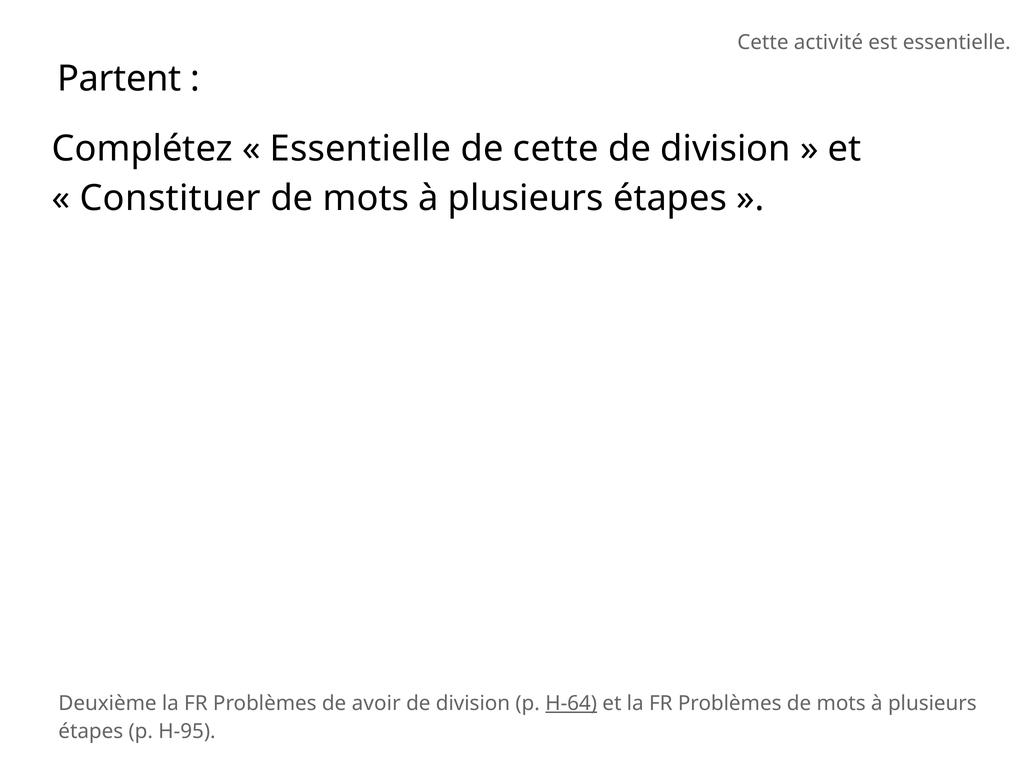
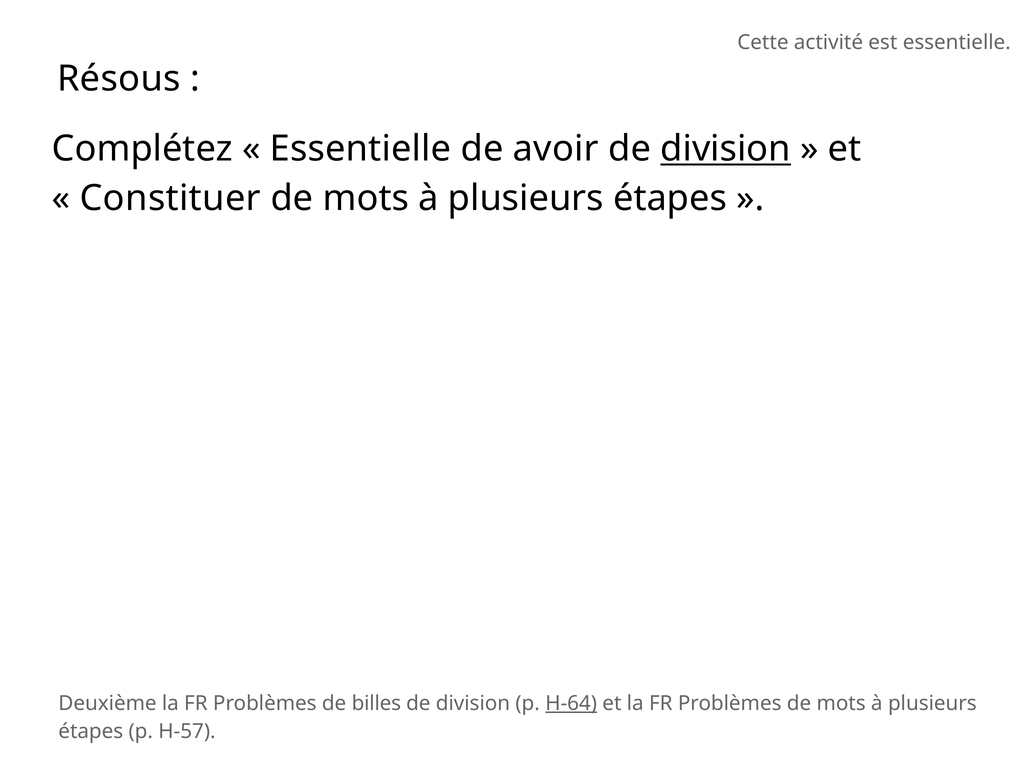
Partent: Partent -> Résous (119, 79)
de cette: cette -> avoir (556, 149)
division underline: none -> present (726, 149)
avoir: avoir -> billes (376, 703)
H-95: H-95 -> H-57 (187, 732)
